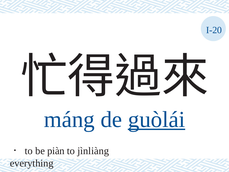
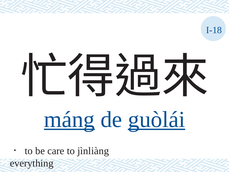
I-20: I-20 -> I-18 (214, 30)
máng underline: none -> present (69, 119)
piàn: piàn -> care (56, 151)
